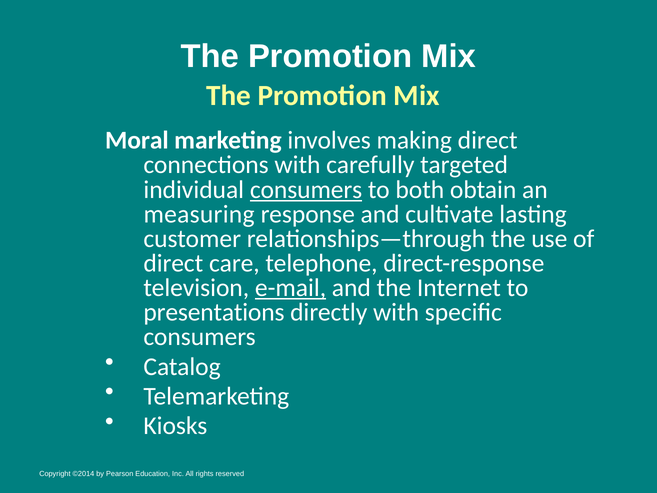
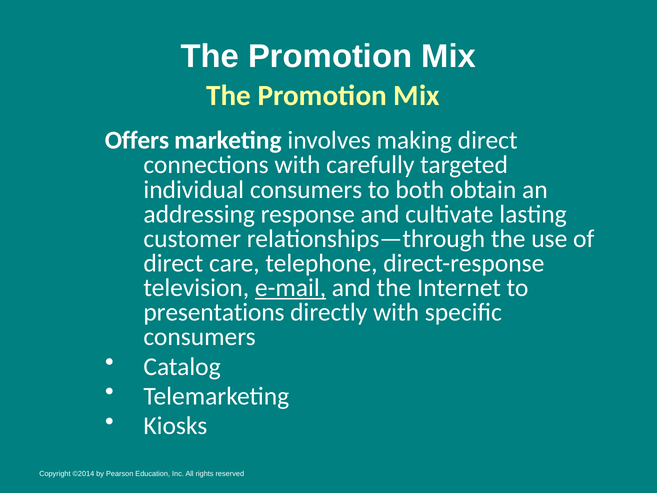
Moral: Moral -> Offers (137, 140)
consumers underline: present -> none (306, 189)
measuring: measuring -> addressing (199, 214)
